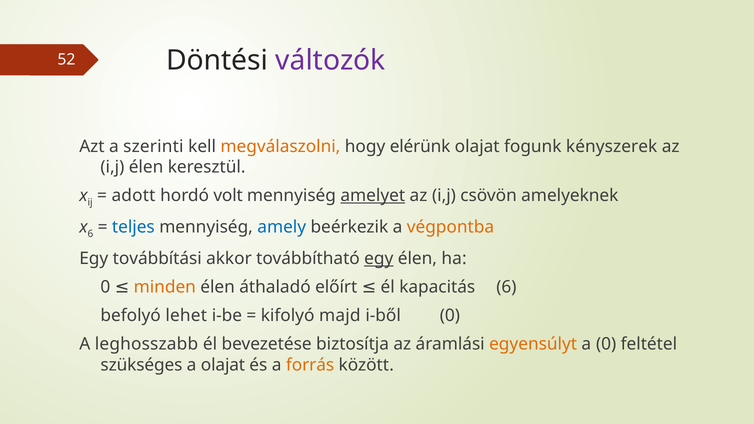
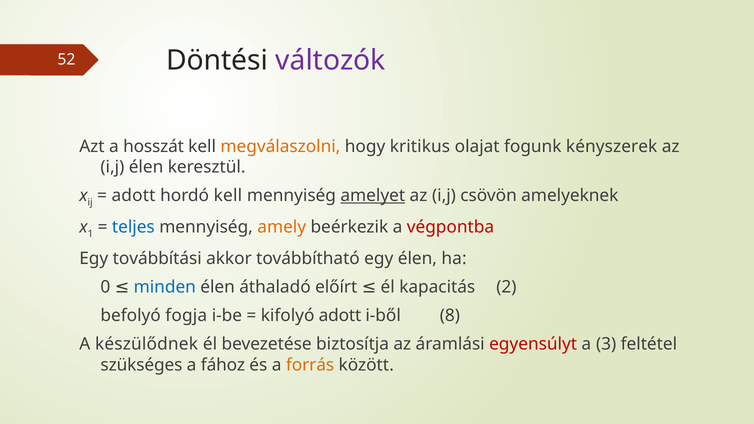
szerinti: szerinti -> hosszát (154, 146)
elérünk: elérünk -> kritikus (420, 146)
hordó volt: volt -> kell (228, 196)
6: 6 -> 1 (90, 234)
amely colour: blue -> orange (282, 227)
végpontba colour: orange -> red (450, 227)
egy underline: present -> none (379, 259)
minden colour: orange -> blue (165, 287)
kapacitás 6: 6 -> 2 (506, 287)
lehet: lehet -> fogja (186, 316)
kifolyó majd: majd -> adott (340, 316)
i-ből 0: 0 -> 8 (450, 316)
leghosszabb: leghosszabb -> készülődnek (147, 344)
egyensúlyt colour: orange -> red (533, 344)
a 0: 0 -> 3 (606, 344)
a olajat: olajat -> fához (223, 365)
